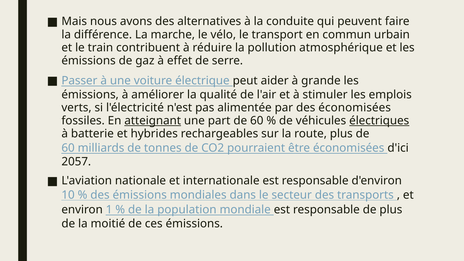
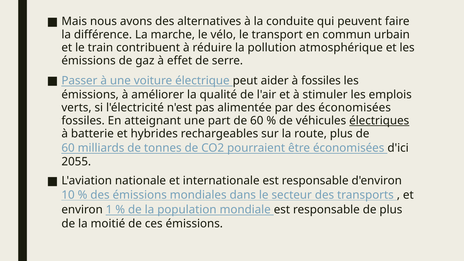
à grande: grande -> fossiles (321, 81)
atteignant underline: present -> none (153, 121)
2057: 2057 -> 2055 (76, 162)
